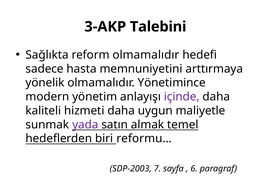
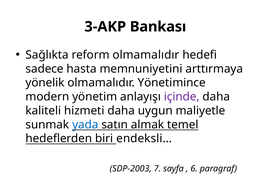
Talebini: Talebini -> Bankası (158, 27)
yada colour: purple -> blue (85, 125)
reformu…: reformu… -> endeksli… (144, 139)
